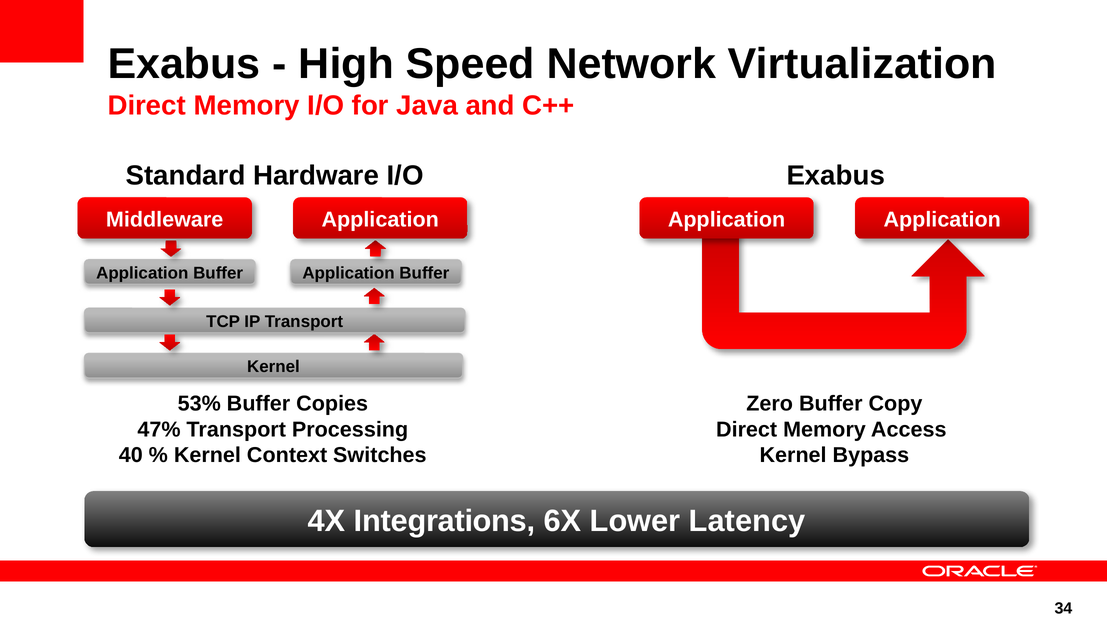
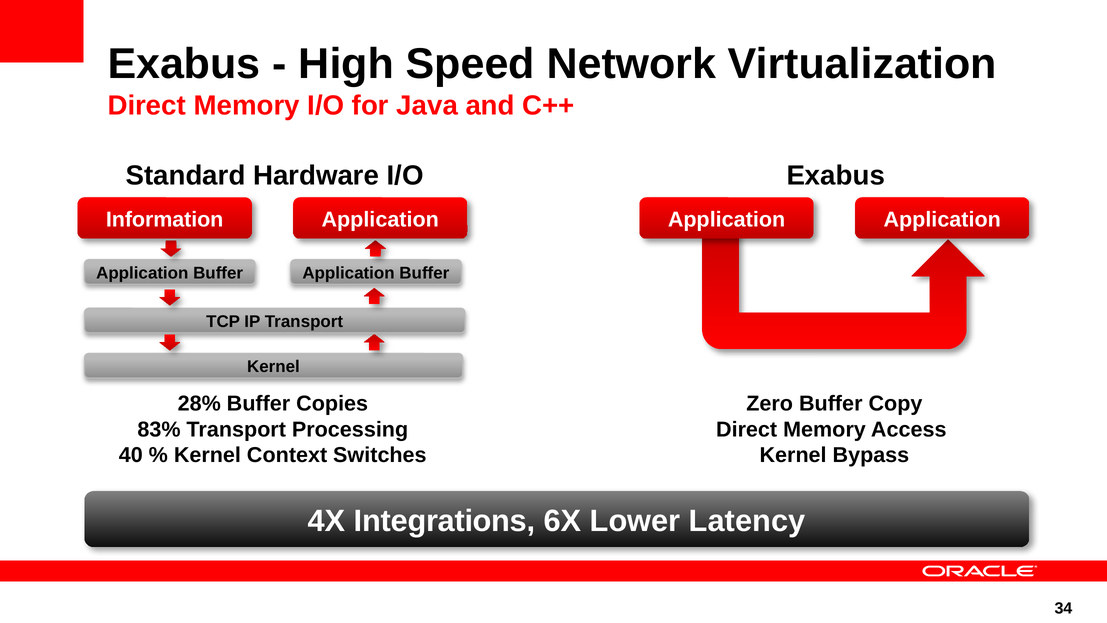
Middleware: Middleware -> Information (165, 219)
53%: 53% -> 28% (199, 403)
47%: 47% -> 83% (159, 429)
